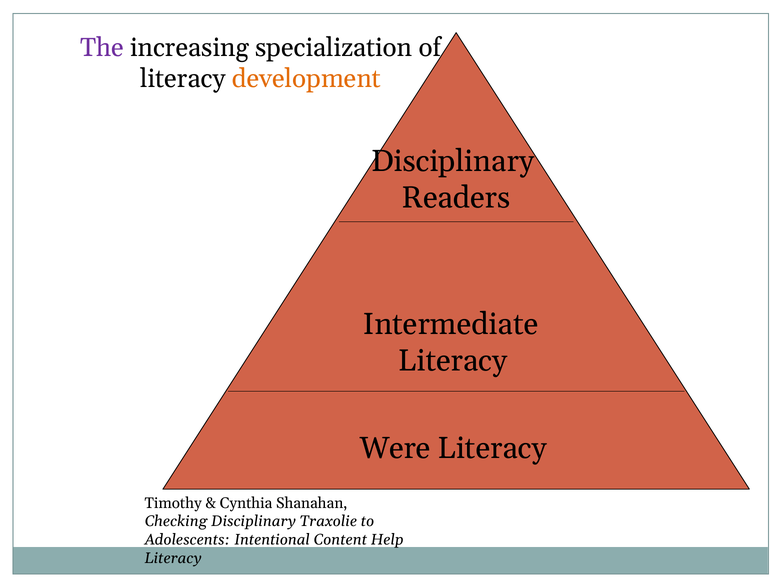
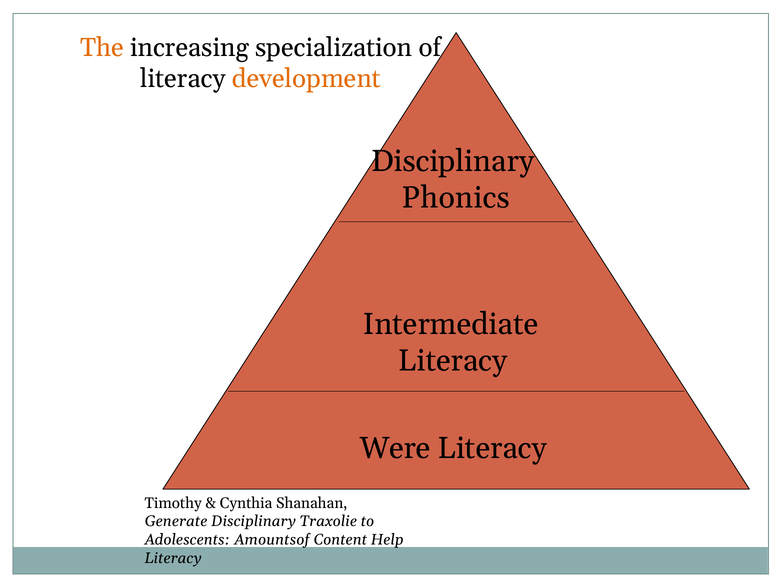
The colour: purple -> orange (102, 47)
Readers: Readers -> Phonics (456, 198)
Checking: Checking -> Generate (176, 521)
Intentional: Intentional -> Amountsof (272, 539)
